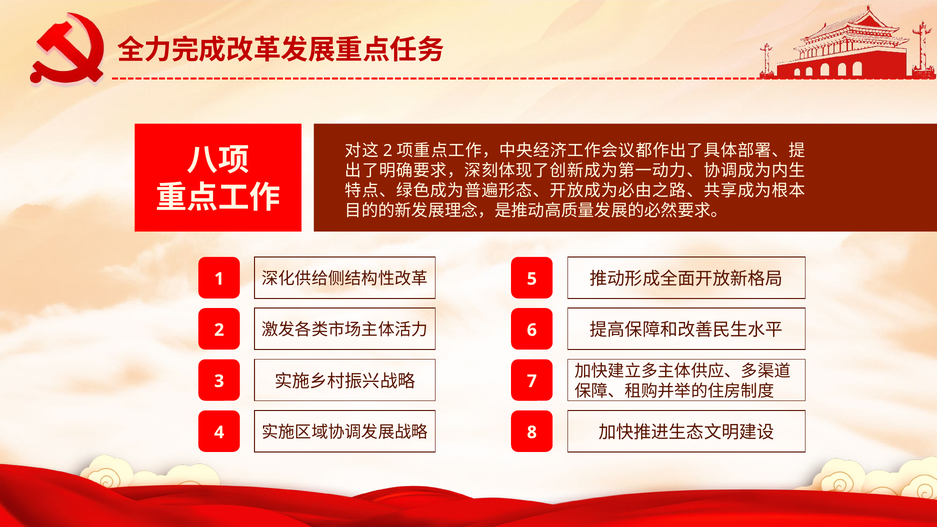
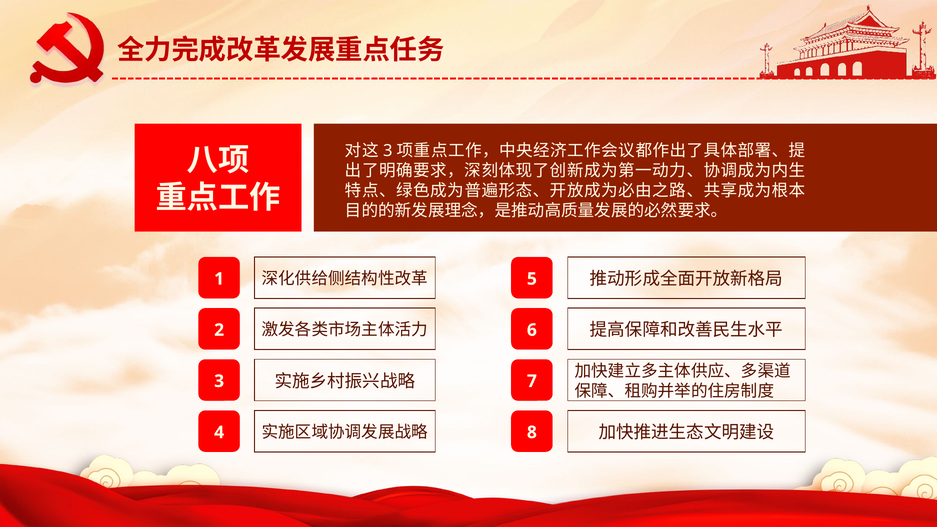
2: 2 -> 3 (388, 151)
